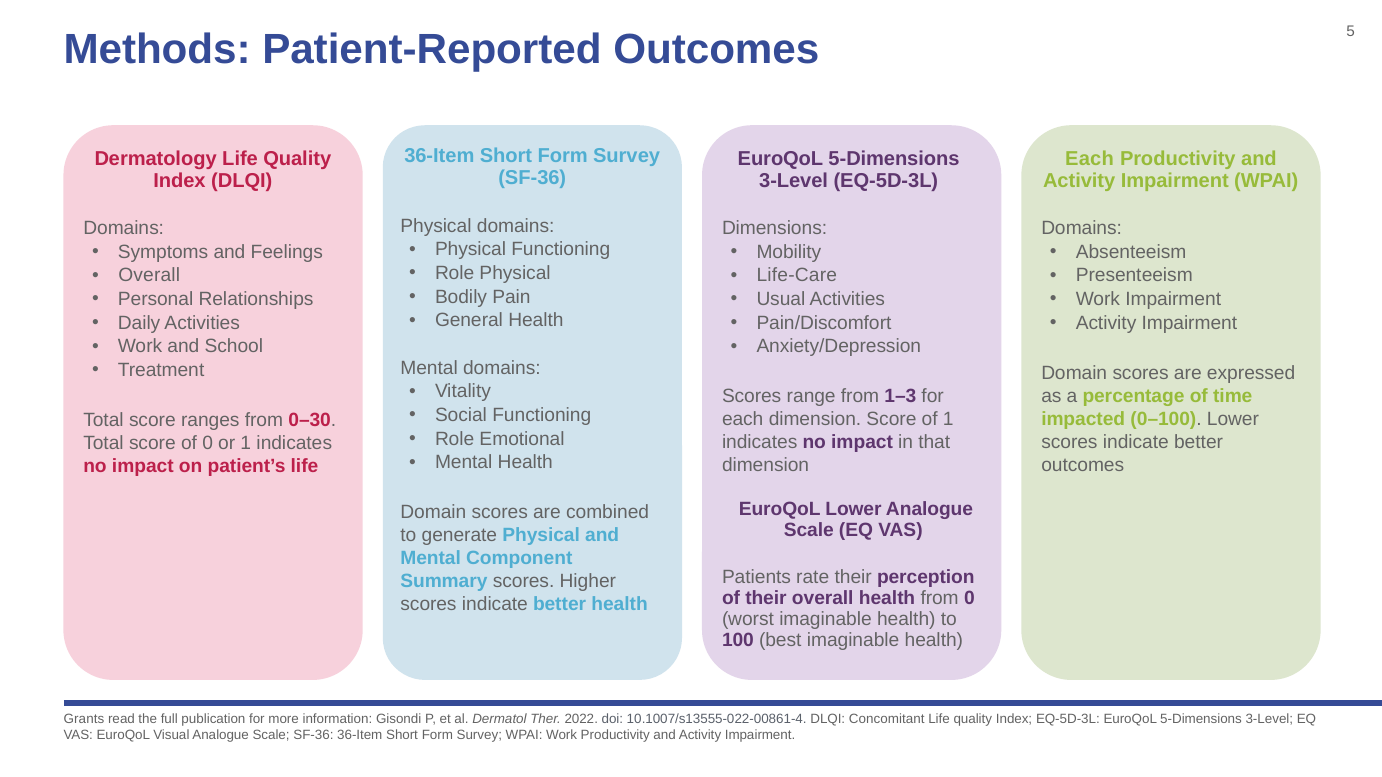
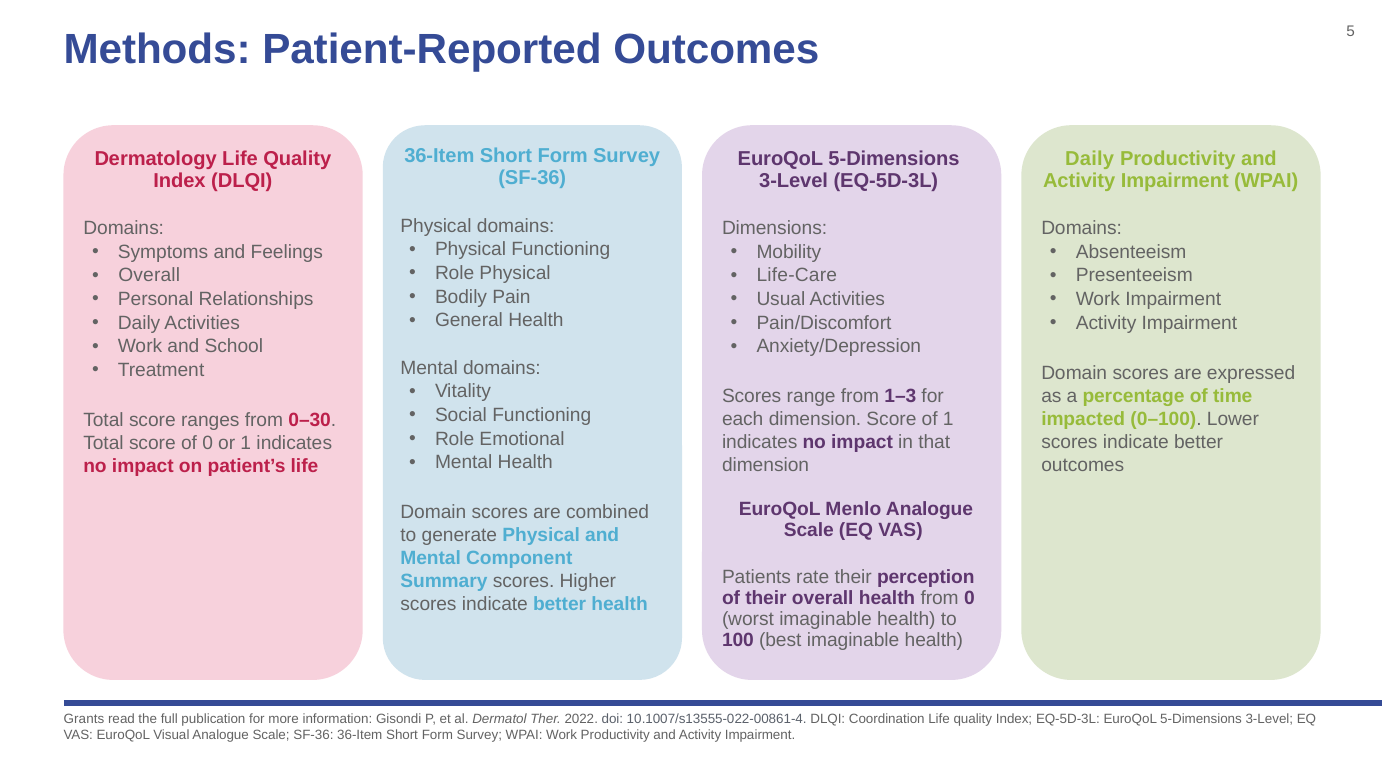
Each: Each -> Daily (1090, 159)
EuroQoL Lower: Lower -> Menlo (853, 510)
Concomitant: Concomitant -> Coordination (887, 719)
